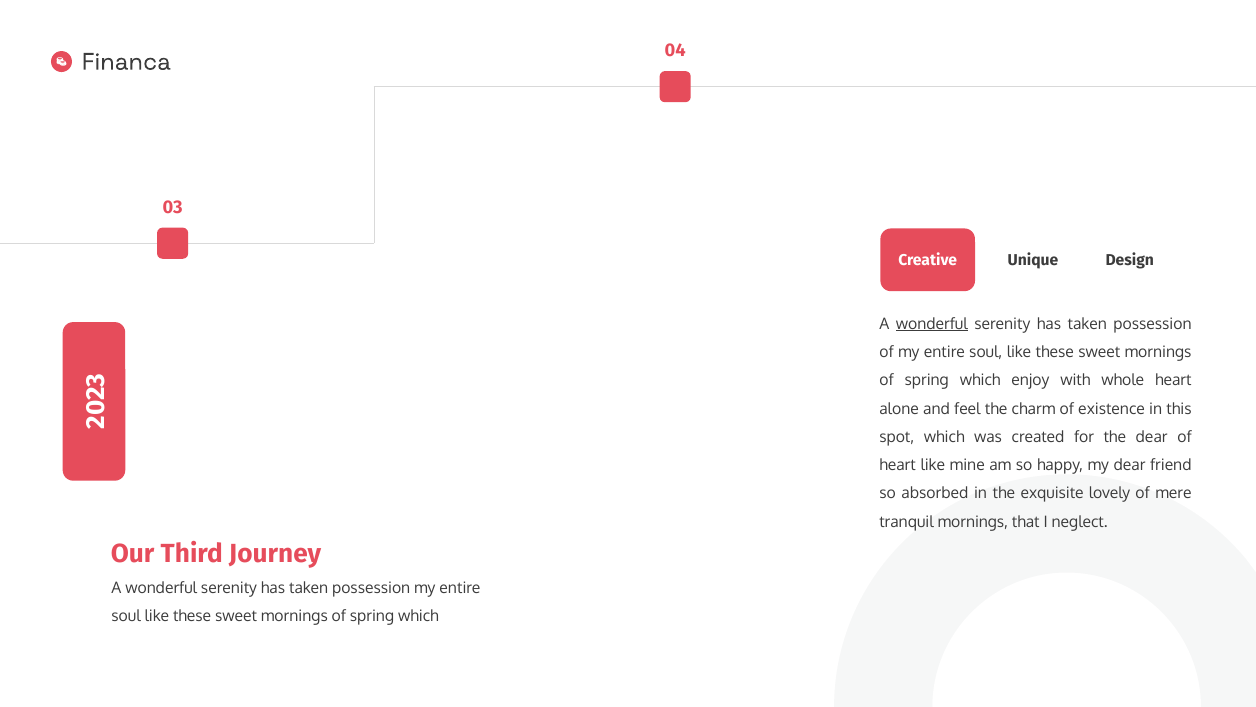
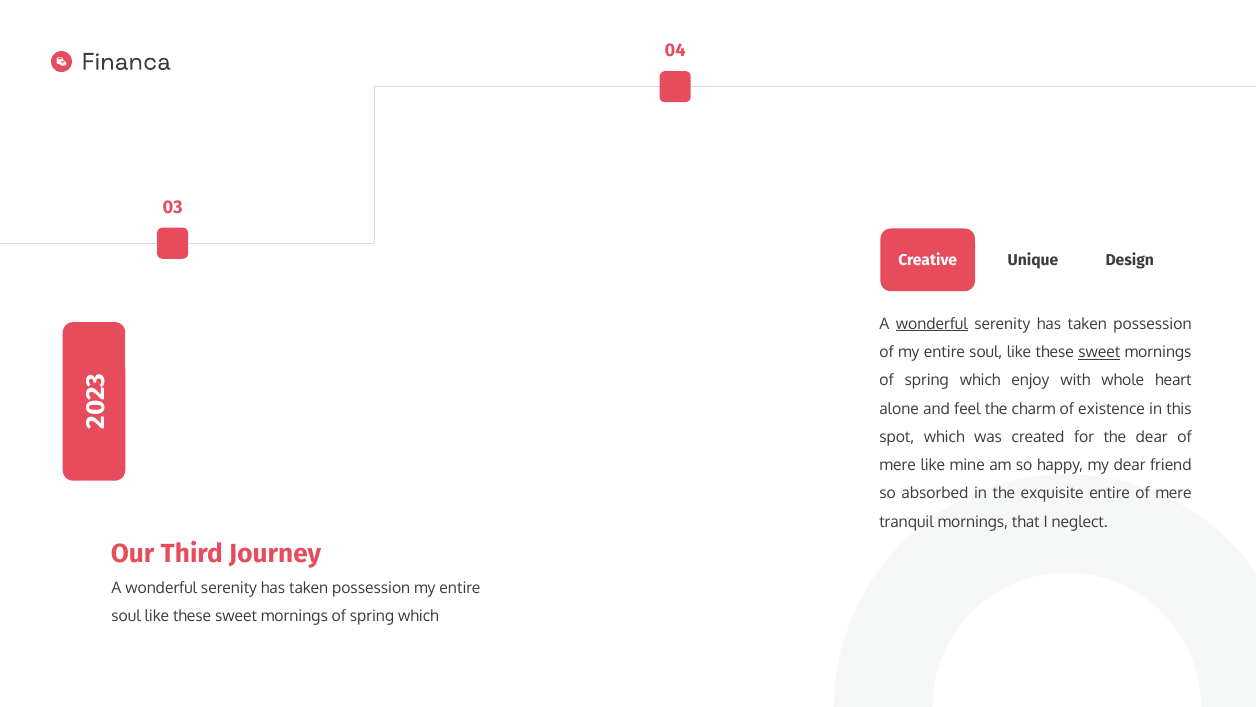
sweet underline: none -> present (1099, 352)
heart: heart -> mere (898, 465)
exquisite lovely: lovely -> entire (1110, 493)
